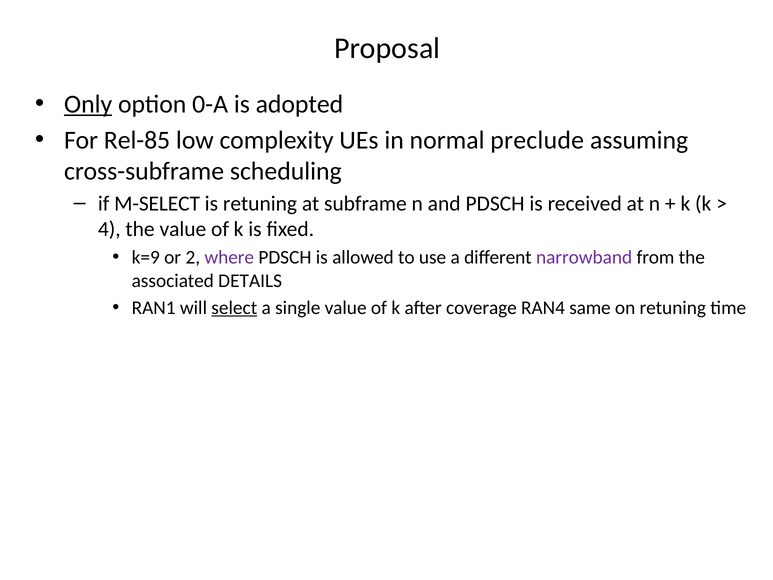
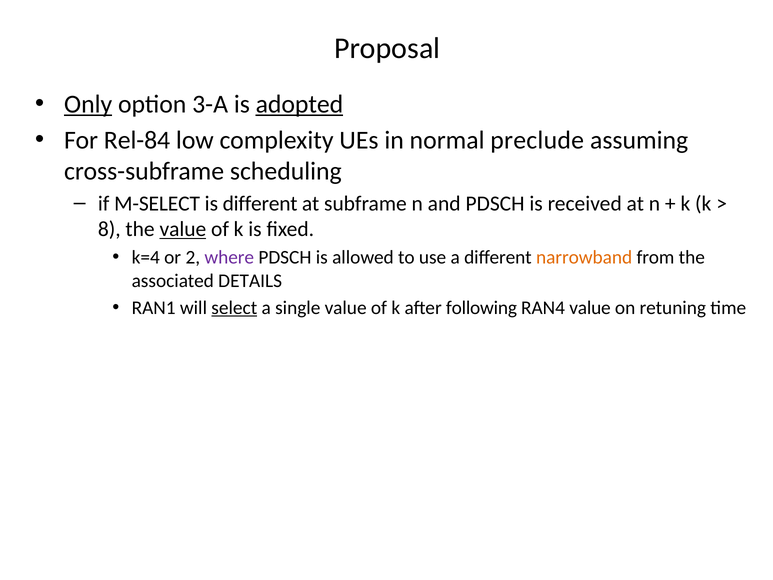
0-A: 0-A -> 3-A (210, 104)
adopted underline: none -> present (299, 104)
Rel-85: Rel-85 -> Rel-84 (137, 140)
is retuning: retuning -> different (260, 203)
4: 4 -> 8 (109, 229)
value underline: none -> present (183, 229)
k=9: k=9 -> k=4 (146, 257)
narrowband colour: purple -> orange (584, 257)
coverage: coverage -> following (481, 308)
RAN4 same: same -> value (590, 308)
